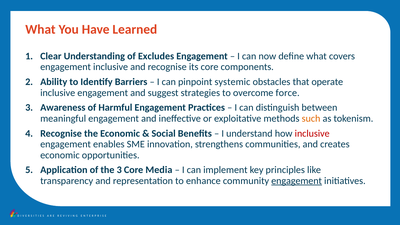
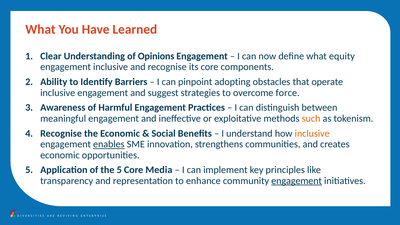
Excludes: Excludes -> Opinions (156, 56)
covers: covers -> equity (342, 56)
systemic: systemic -> adopting (233, 82)
inclusive colour: red -> orange (312, 133)
enables underline: none -> present (109, 144)
the 3: 3 -> 5 (119, 170)
